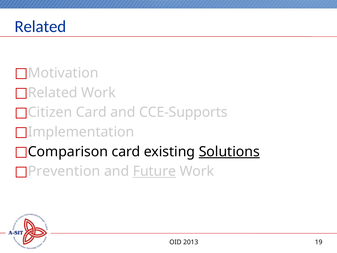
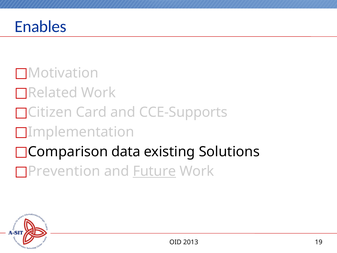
Related: Related -> Enables (41, 26)
Comparison card: card -> data (126, 152)
Solutions underline: present -> none (229, 152)
